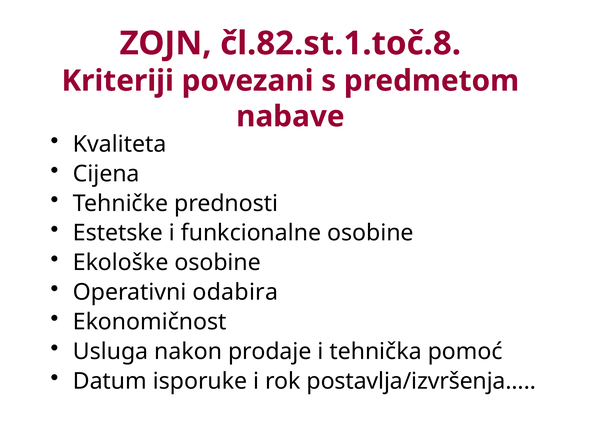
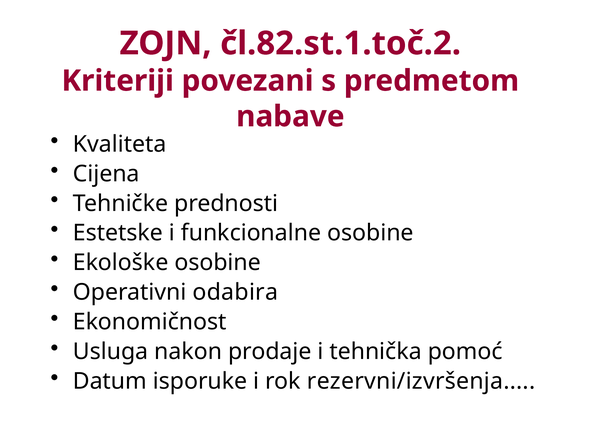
čl.82.st.1.toč.8: čl.82.st.1.toč.8 -> čl.82.st.1.toč.2 (341, 43)
postavlja/izvršenja: postavlja/izvršenja -> rezervni/izvršenja (421, 381)
